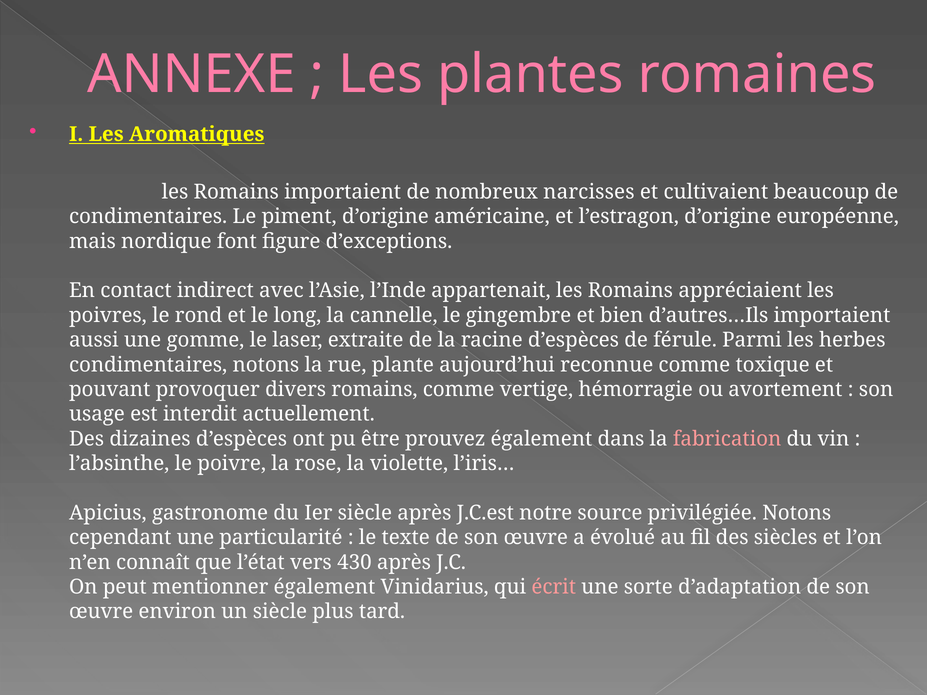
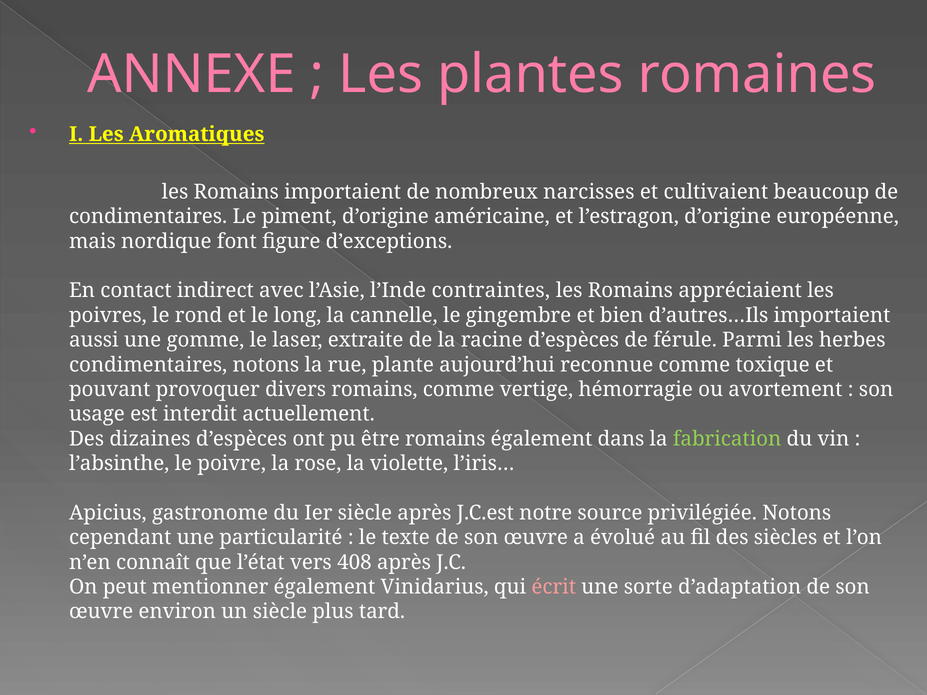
appartenait: appartenait -> contraintes (491, 291)
être prouvez: prouvez -> romains (445, 439)
fabrication colour: pink -> light green (727, 439)
430: 430 -> 408 (354, 563)
